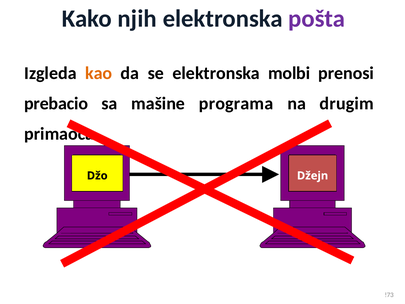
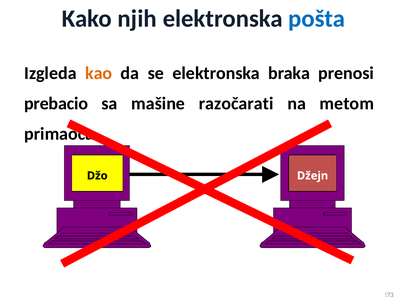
pošta colour: purple -> blue (317, 19)
molbi: molbi -> braka (289, 73)
programa: programa -> razočarati (236, 104)
drugim: drugim -> metom (347, 104)
